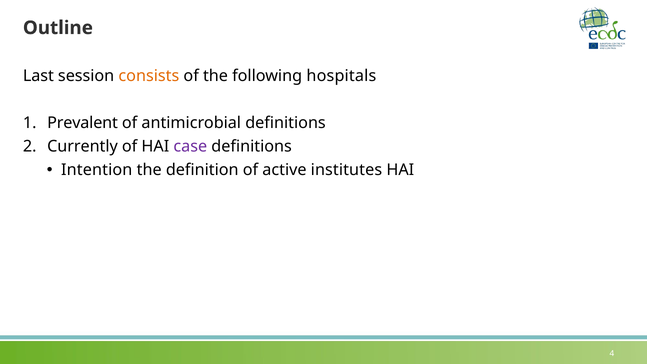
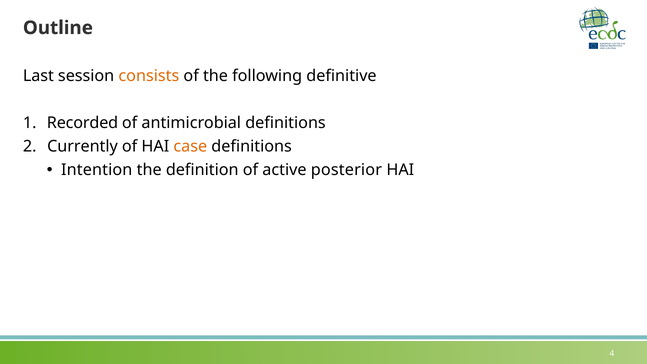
hospitals: hospitals -> definitive (341, 76)
Prevalent: Prevalent -> Recorded (83, 123)
case colour: purple -> orange (190, 147)
institutes: institutes -> posterior (346, 170)
